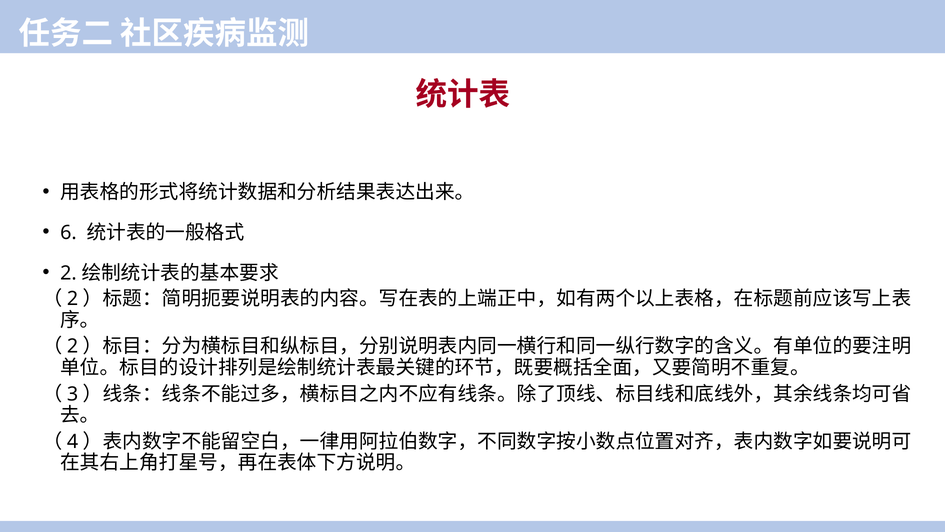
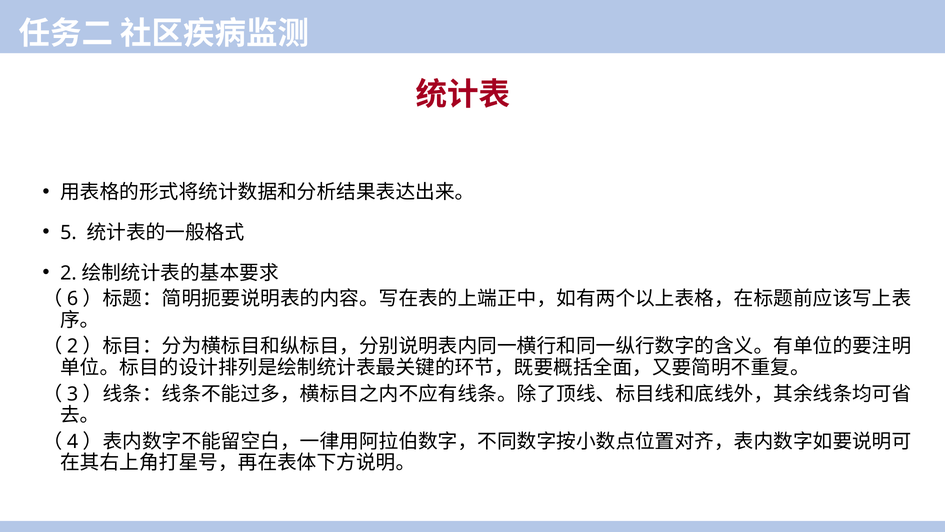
6: 6 -> 5 (69, 232)
2: 2 -> 6 (73, 299)
